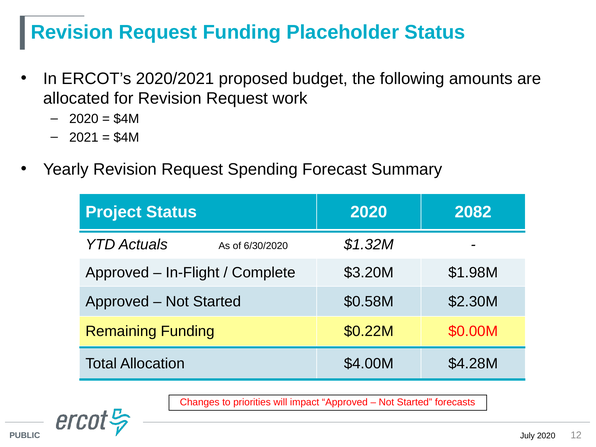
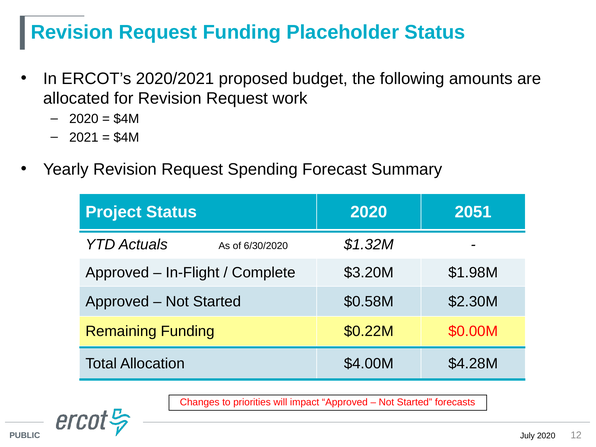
2082: 2082 -> 2051 (473, 212)
